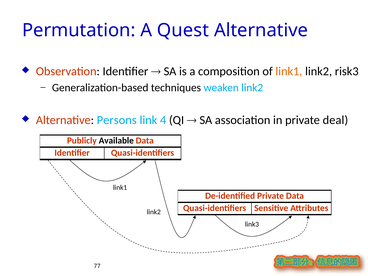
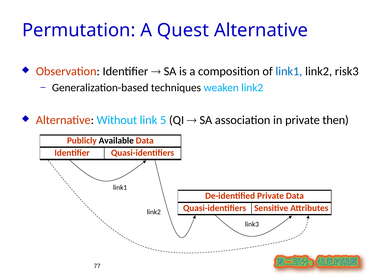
link1 colour: orange -> blue (289, 71)
Persons: Persons -> Without (117, 120)
4: 4 -> 5 (163, 120)
deal: deal -> then (336, 120)
